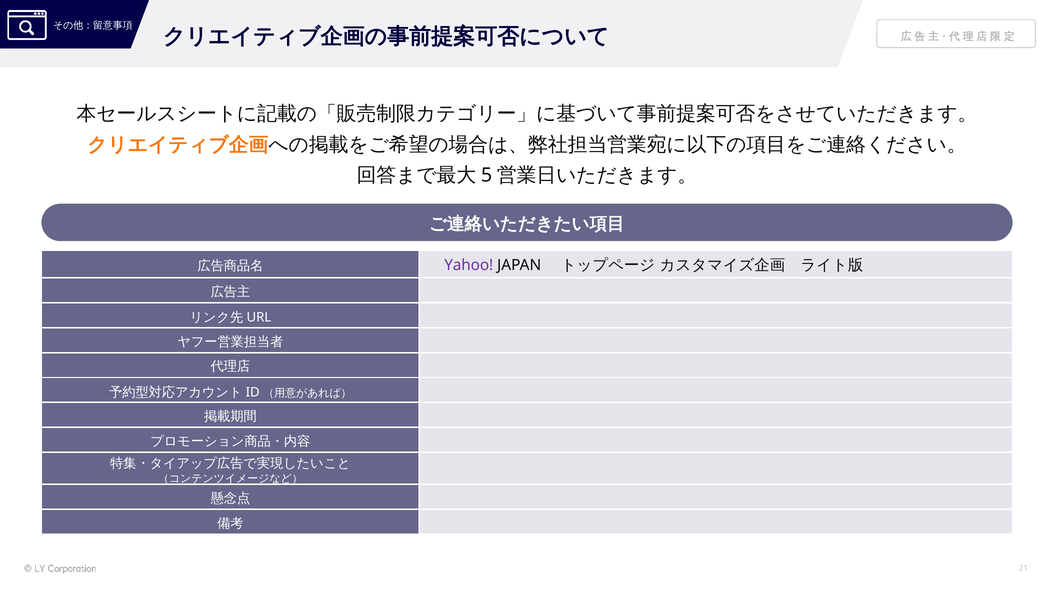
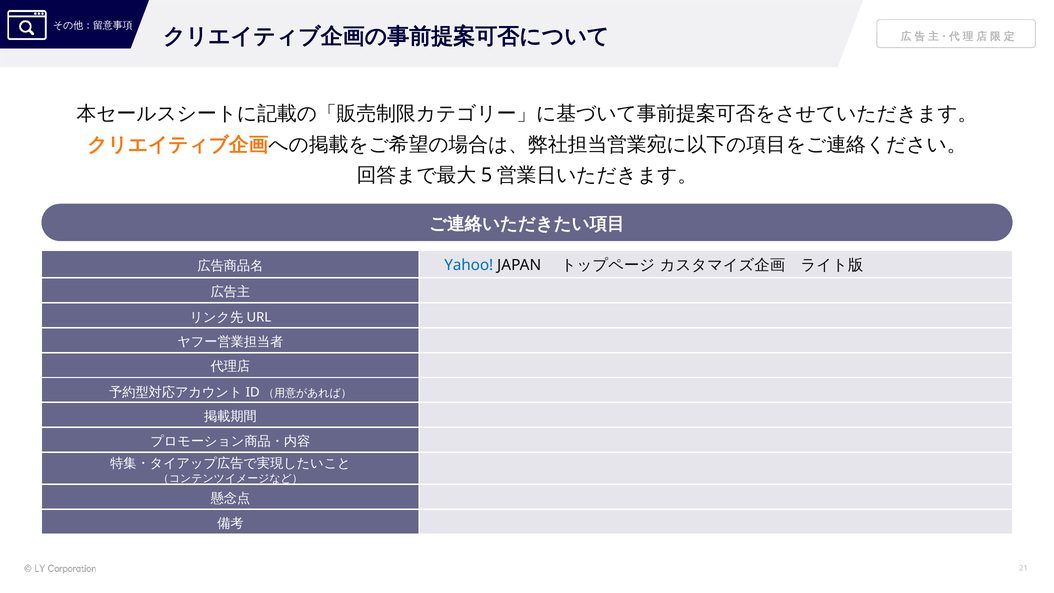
Yahoo colour: purple -> blue (469, 265)
